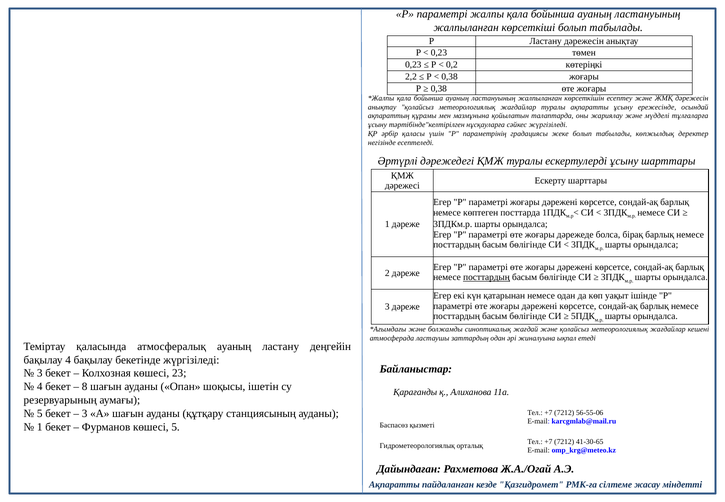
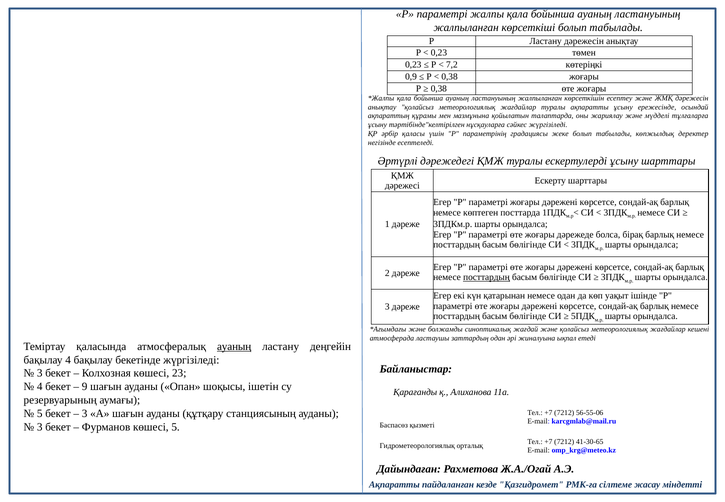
0,2: 0,2 -> 7,2 (452, 65)
2,2: 2,2 -> 0,9 (411, 77)
ауаның underline: none -> present (234, 346)
8: 8 -> 9 (85, 387)
1: 1 -> 3 (40, 427)
